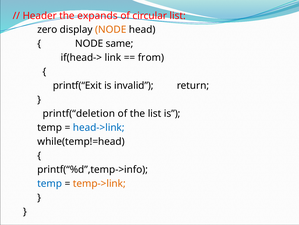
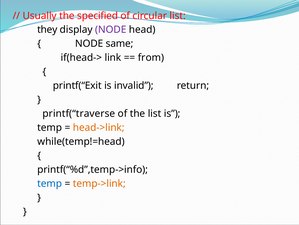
Header: Header -> Usually (40, 16)
expands: expands -> specified (98, 16)
zero: zero -> they (47, 30)
NODE colour: orange -> purple (111, 30)
printf(“deletion: printf(“deletion -> printf(“traverse (79, 113)
head->link colour: blue -> orange (99, 127)
